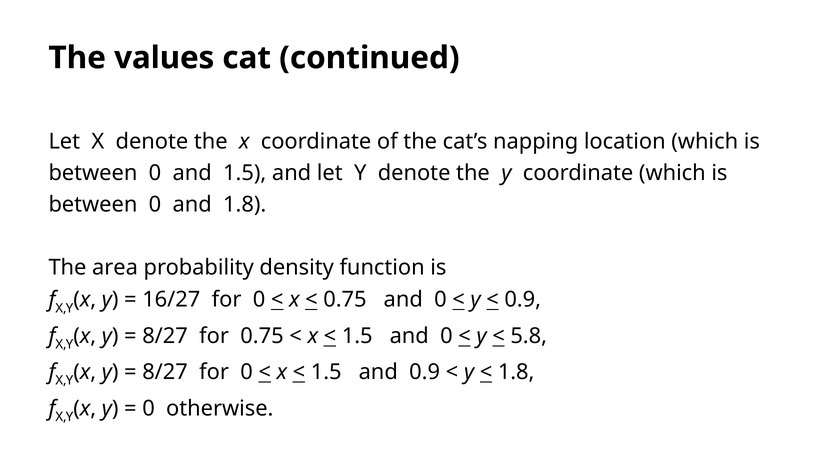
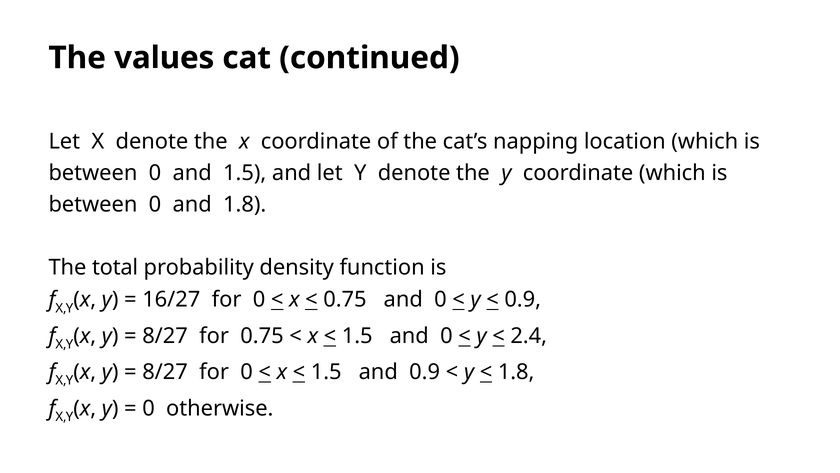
area: area -> total (115, 267)
5.8: 5.8 -> 2.4 (529, 336)
